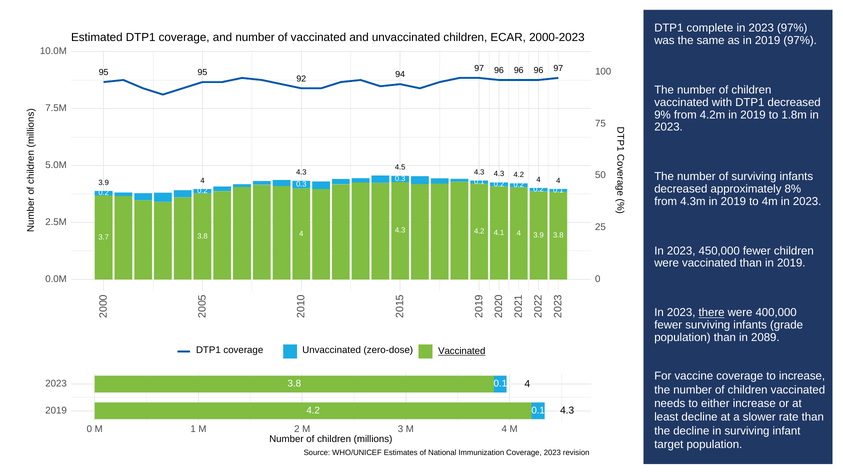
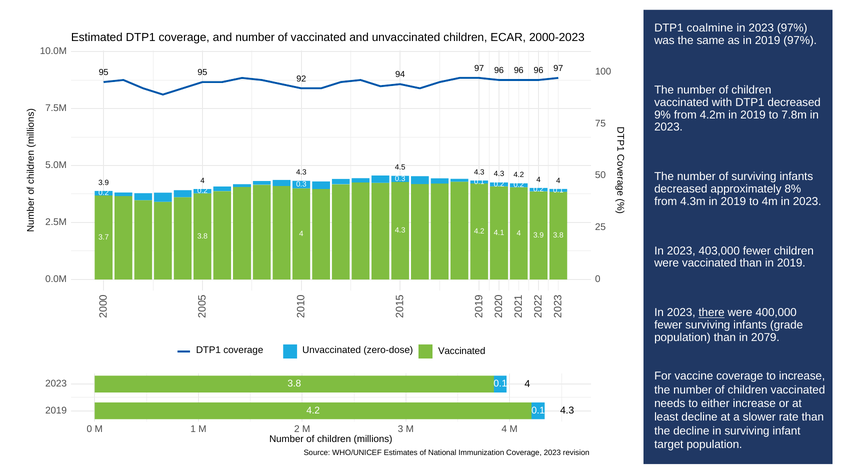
complete: complete -> coalmine (710, 28)
1.8m: 1.8m -> 7.8m (794, 115)
450,000: 450,000 -> 403,000 (719, 251)
2089: 2089 -> 2079 (765, 338)
Vaccinated underline: present -> none (462, 351)
